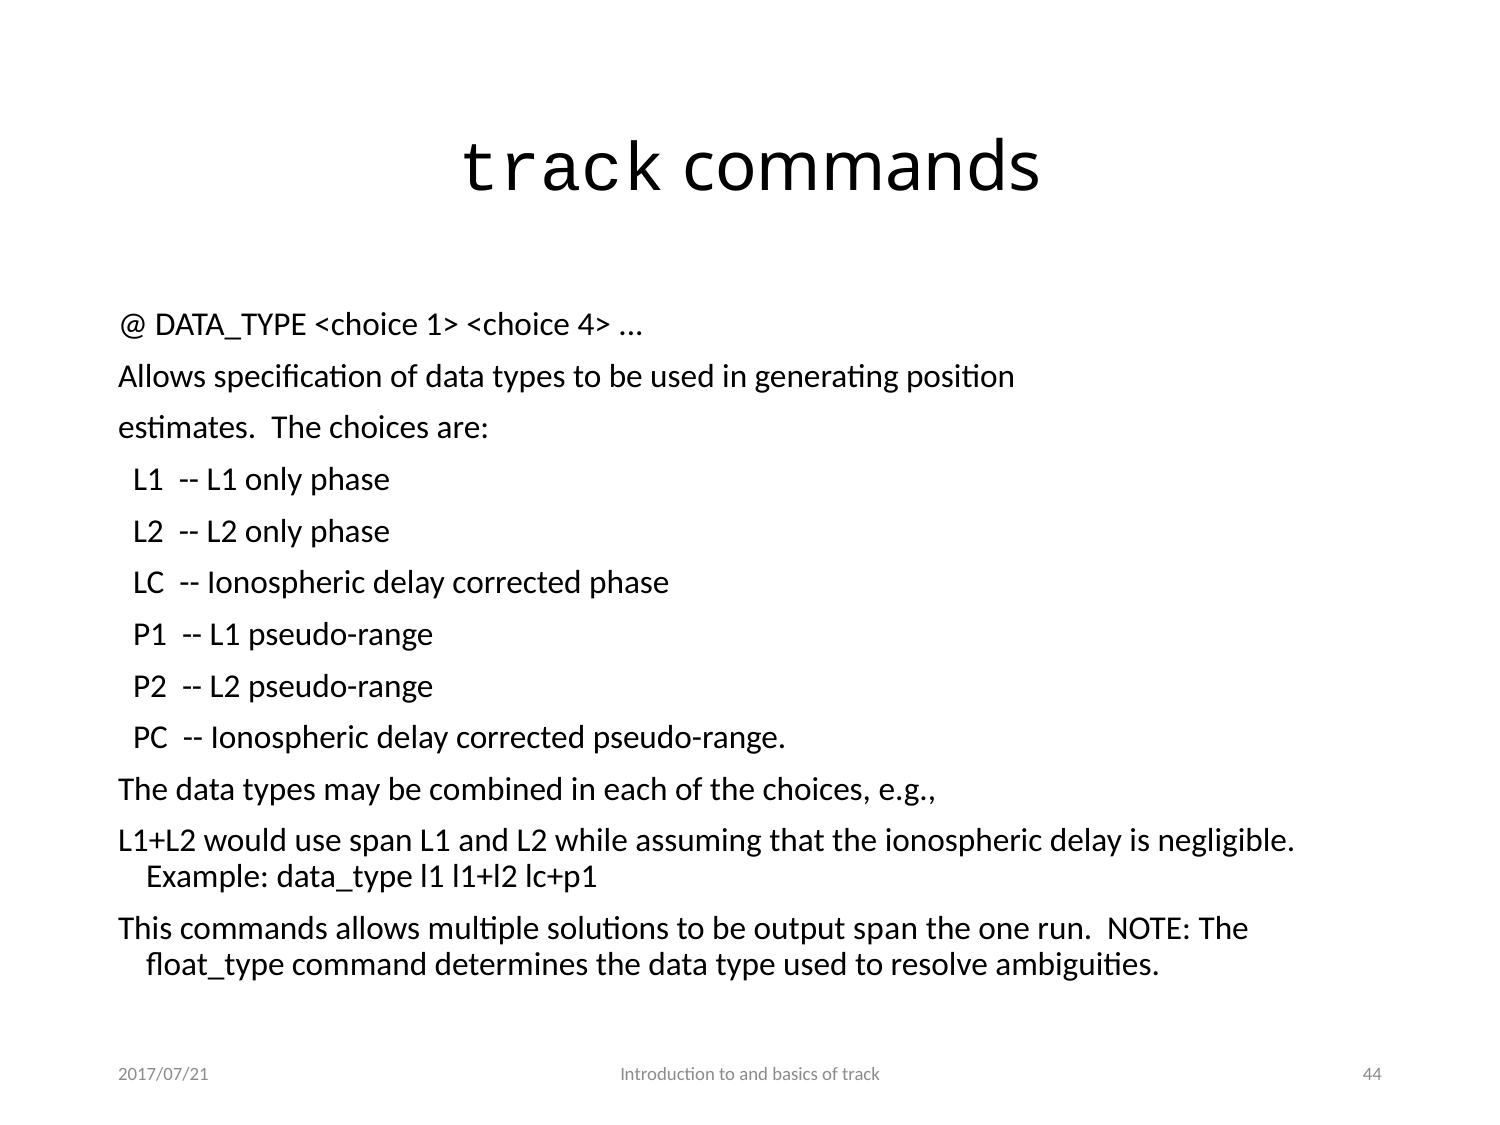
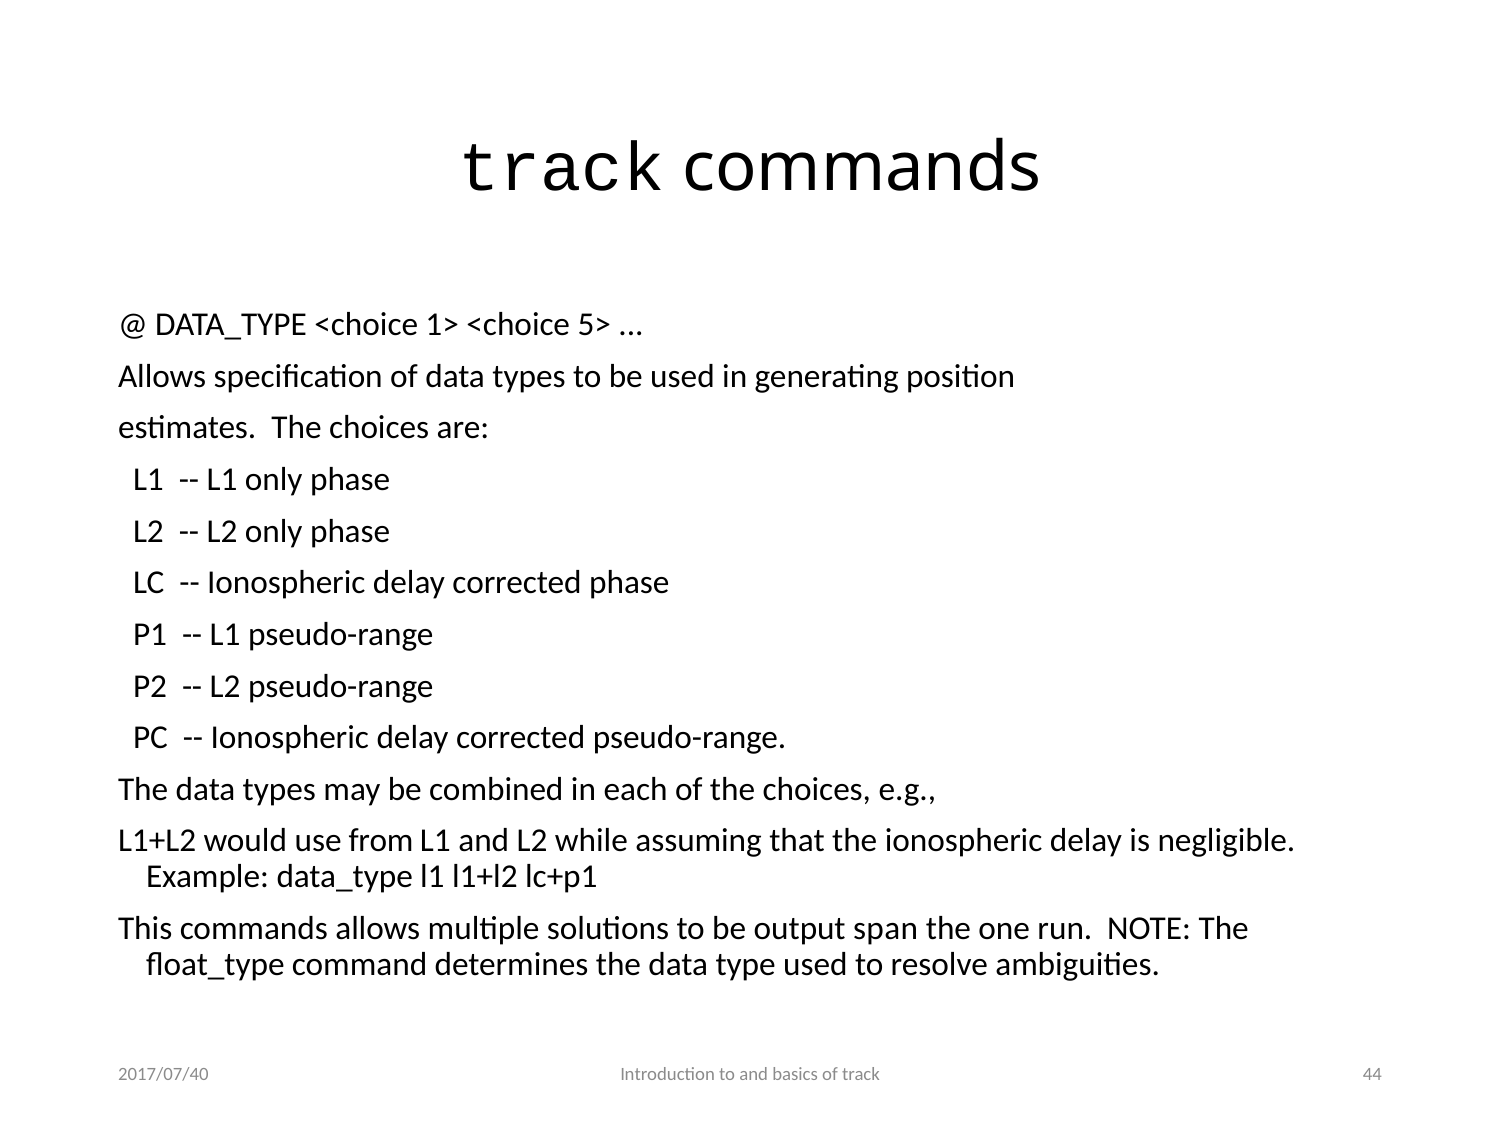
4>: 4> -> 5> (594, 325)
use span: span -> from (381, 841)
2017/07/21: 2017/07/21 -> 2017/07/40 (163, 1074)
